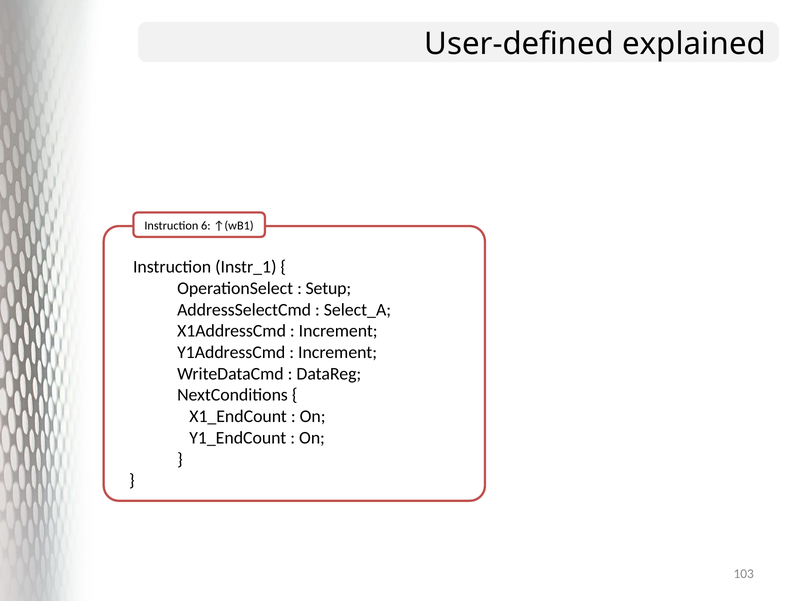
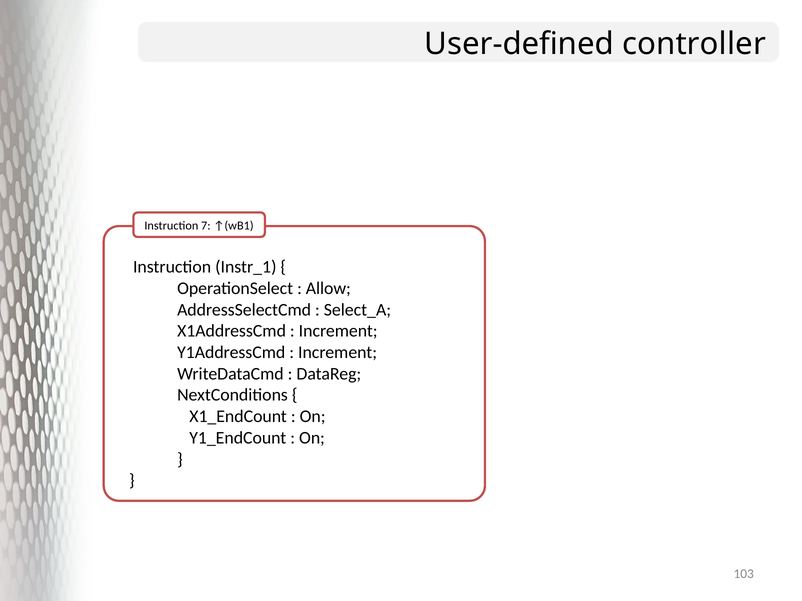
explained: explained -> controller (694, 44)
6: 6 -> 7 (206, 226)
Setup: Setup -> Allow (328, 289)
